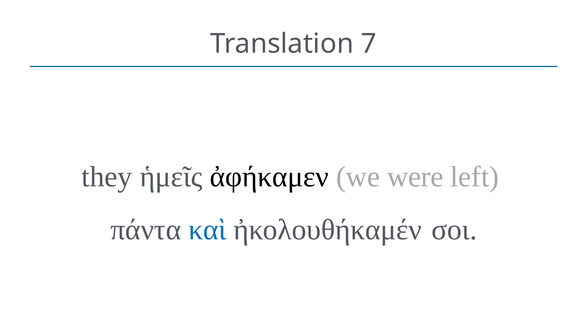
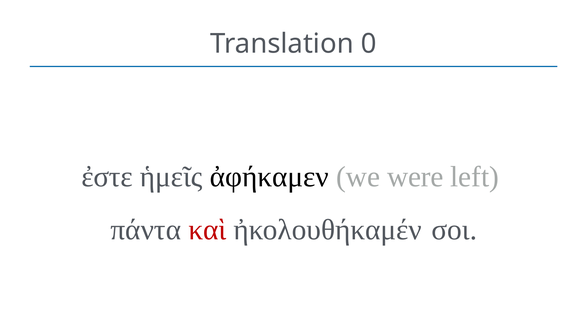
7: 7 -> 0 (369, 44)
they: they -> ἐστε (107, 177)
καὶ colour: blue -> red (207, 230)
